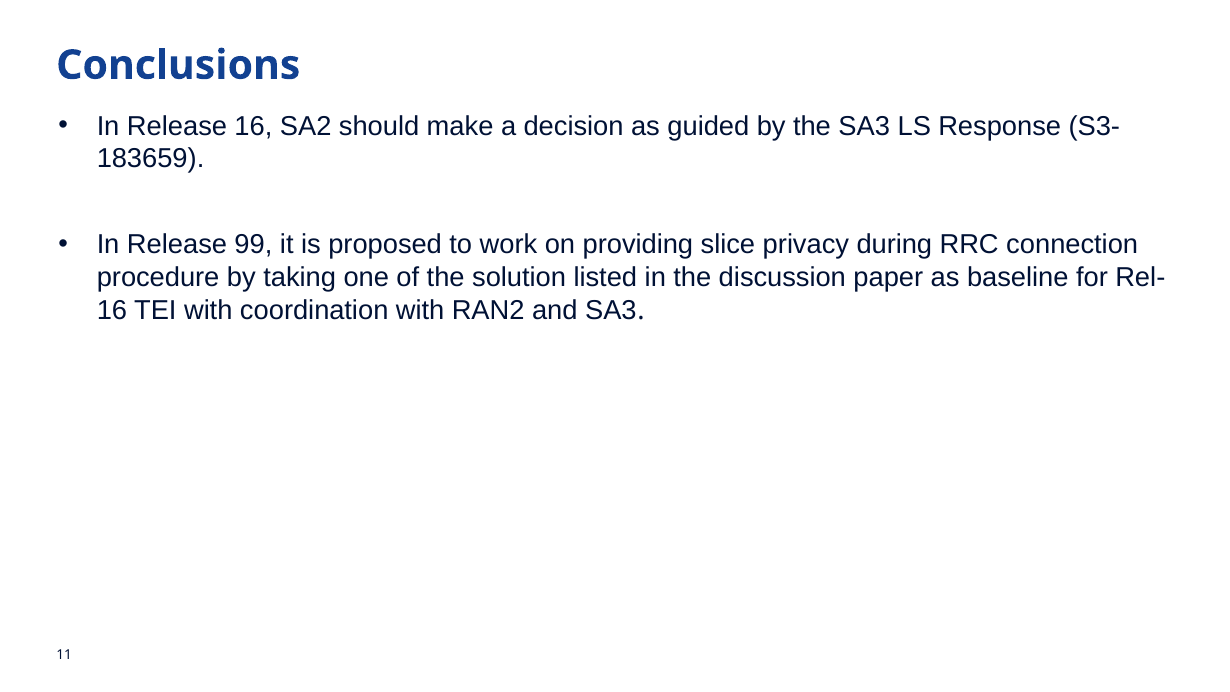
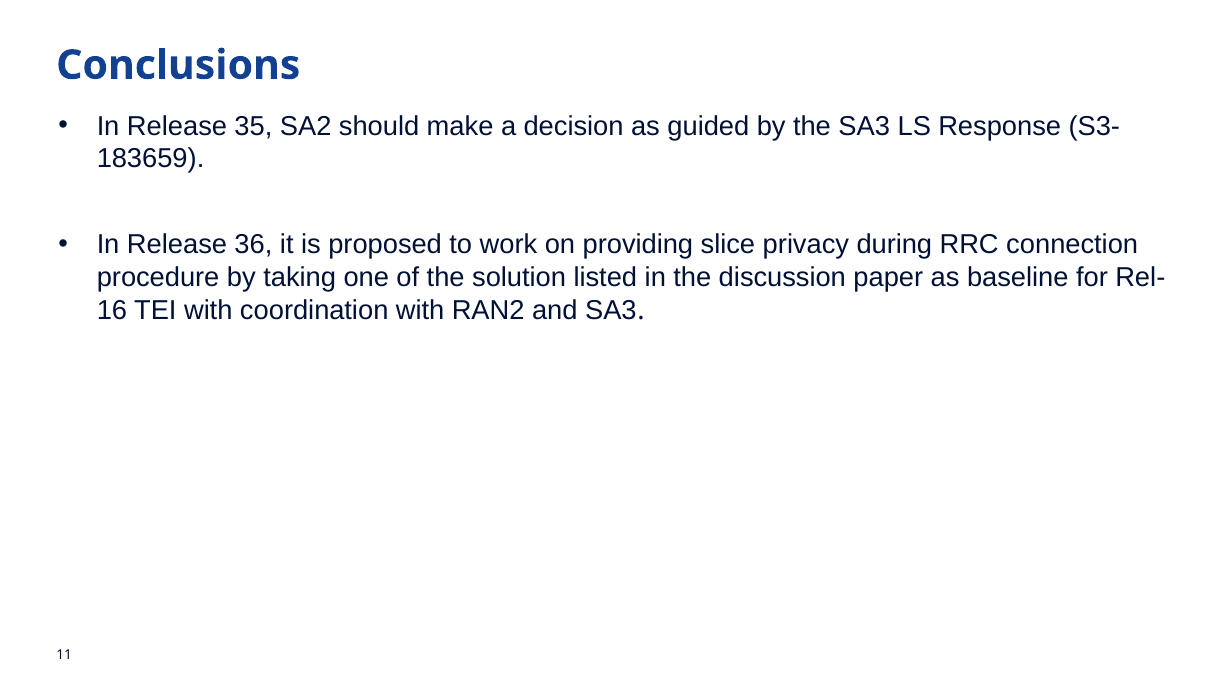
Release 16: 16 -> 35 (253, 126)
99: 99 -> 36 (253, 245)
